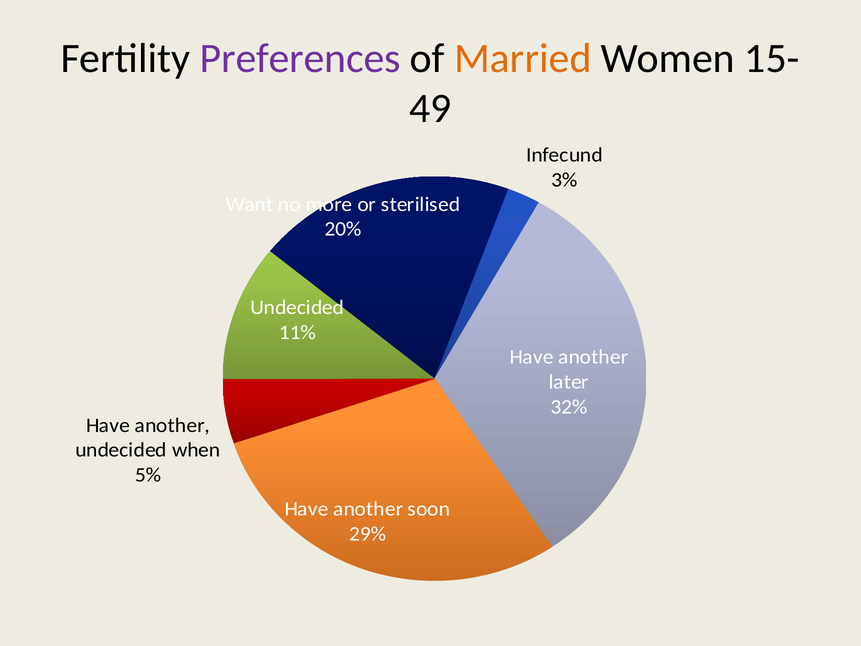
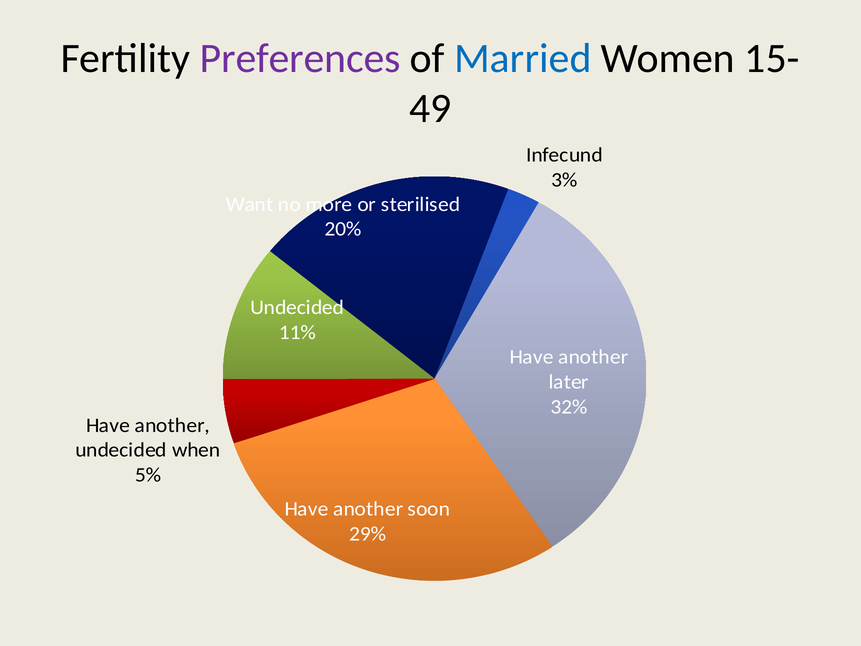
Married colour: orange -> blue (523, 58)
